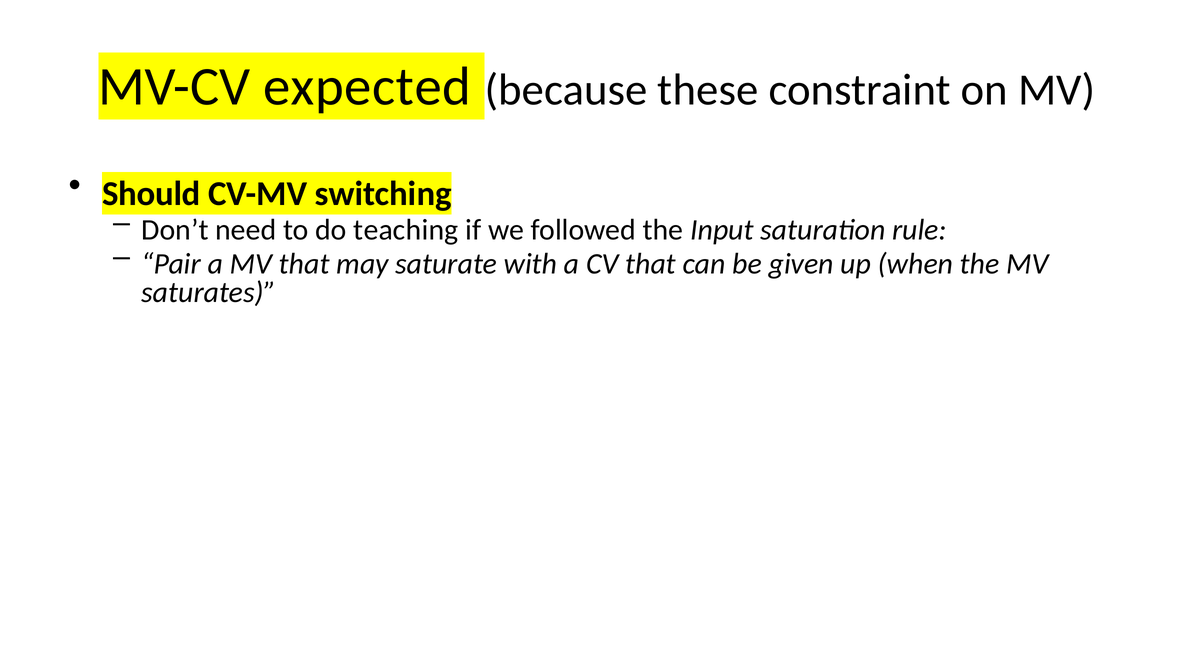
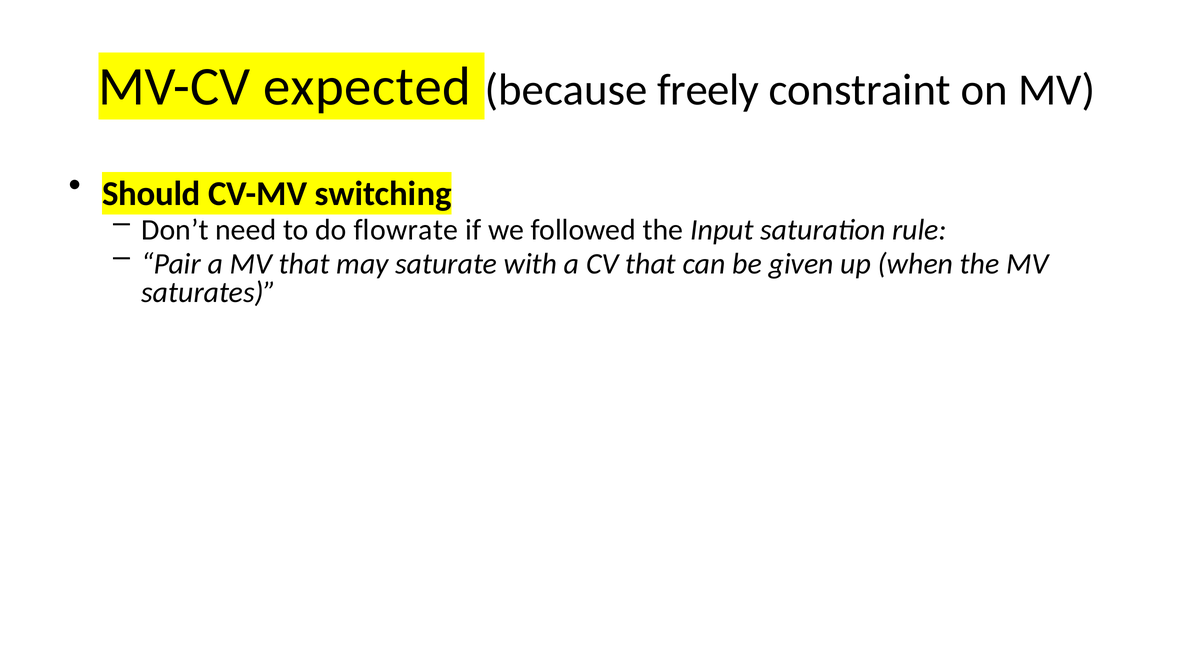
these: these -> freely (708, 90)
teaching: teaching -> flowrate (406, 230)
